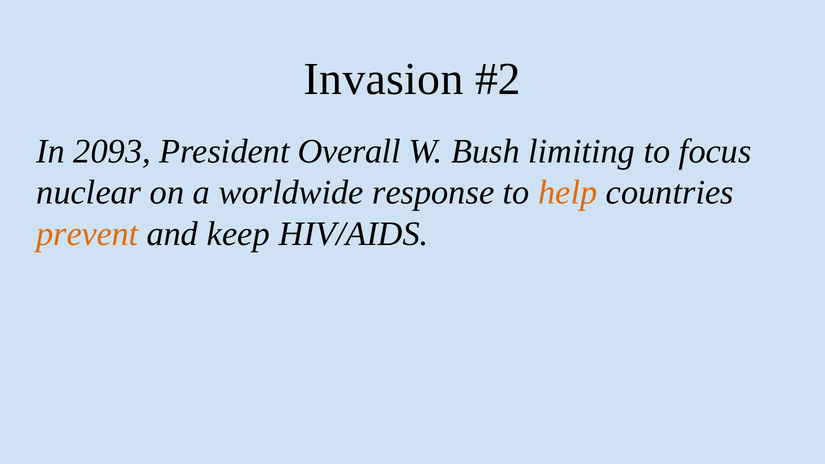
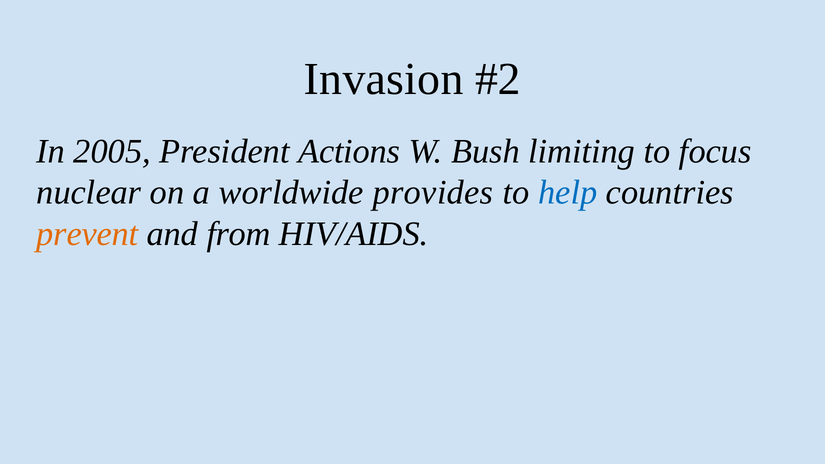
2093: 2093 -> 2005 (112, 151)
Overall: Overall -> Actions (349, 151)
response: response -> provides (433, 193)
help colour: orange -> blue (568, 193)
keep: keep -> from (239, 234)
